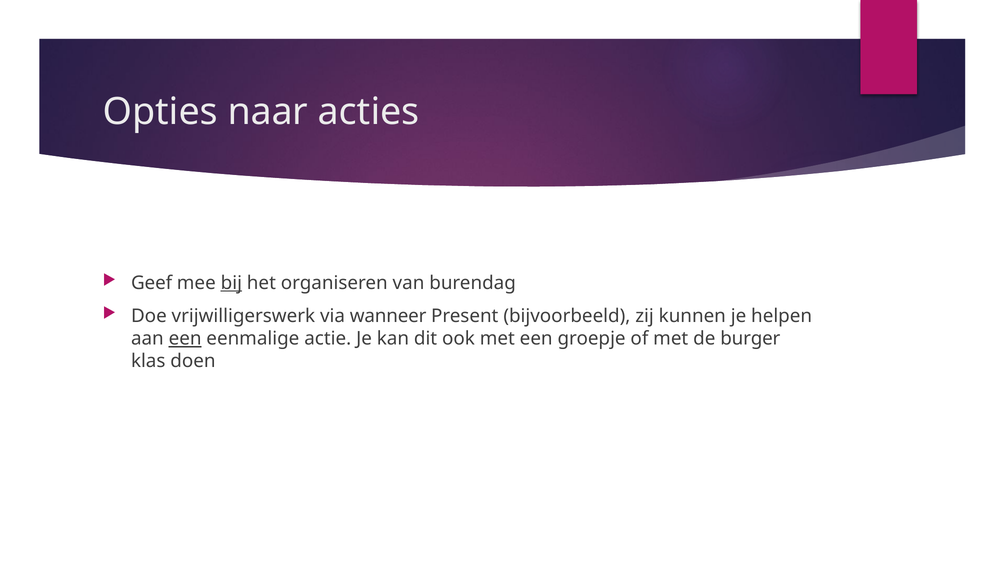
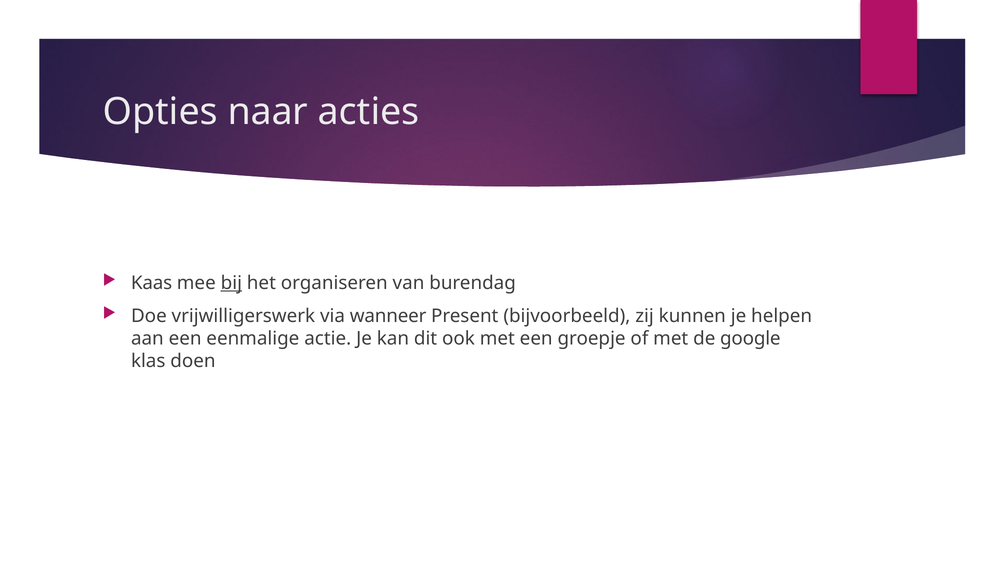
Geef: Geef -> Kaas (152, 283)
een underline: present -> none (185, 339)
burger: burger -> google (750, 339)
